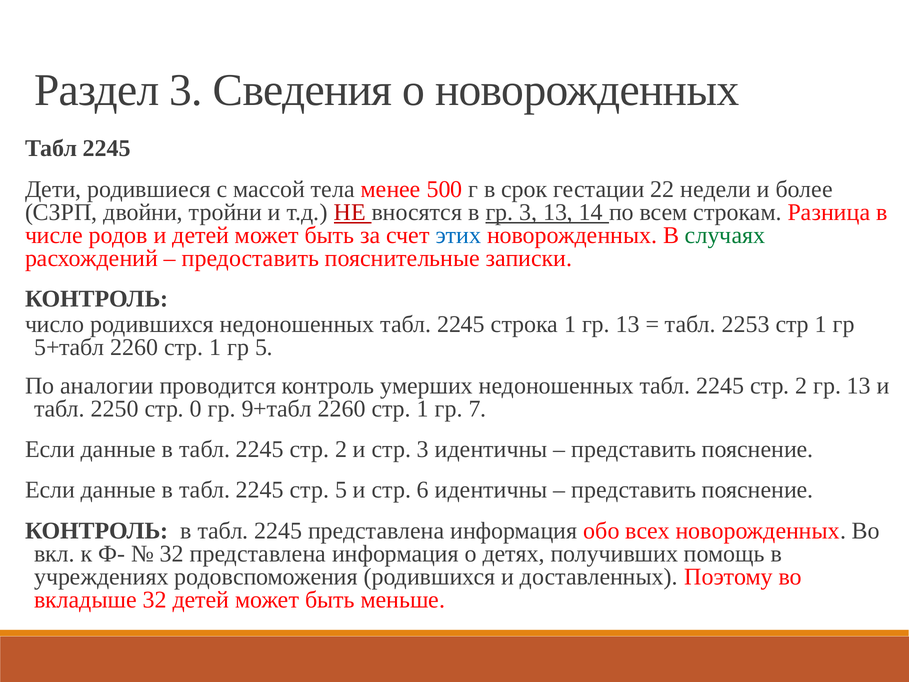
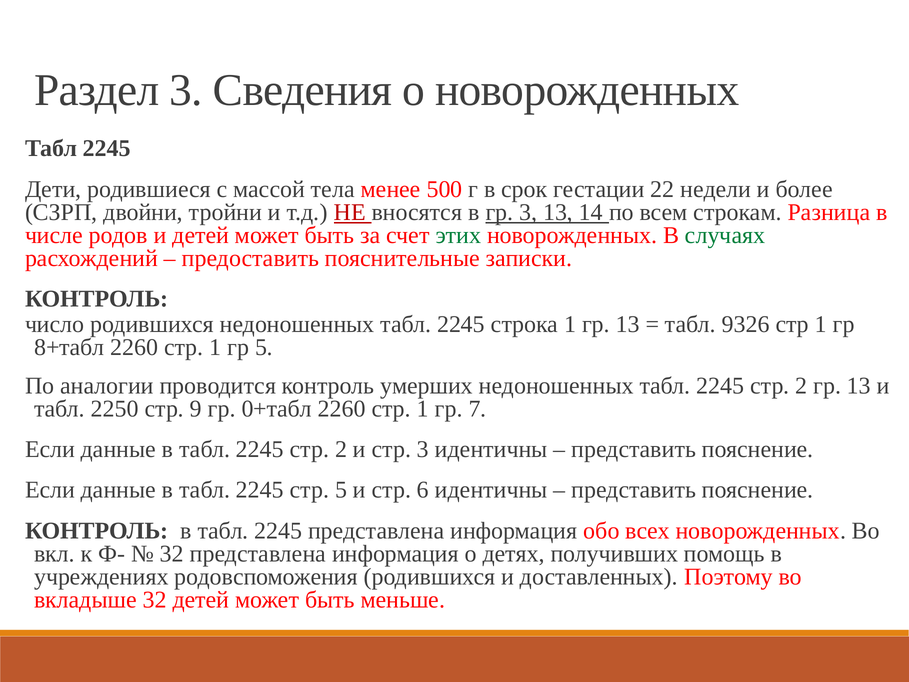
этих colour: blue -> green (458, 235)
2253: 2253 -> 9326 (746, 324)
5+табл: 5+табл -> 8+табл (69, 347)
0: 0 -> 9 (196, 408)
9+табл: 9+табл -> 0+табл (277, 408)
